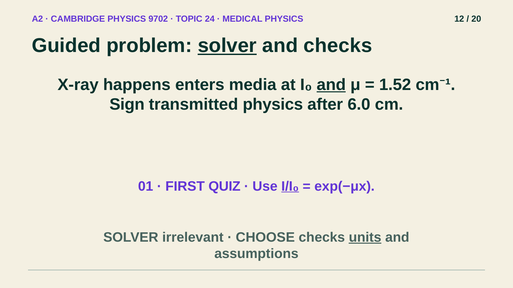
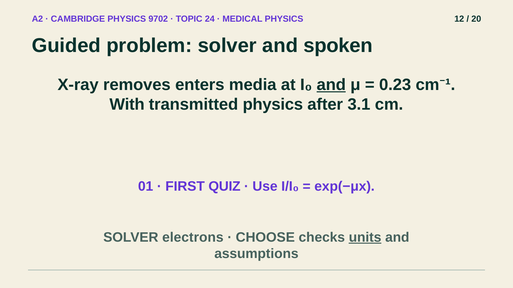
solver underline: present -> none (227, 46)
and checks: checks -> spoken (338, 46)
happens: happens -> removes (137, 85)
1.52: 1.52 -> 0.23 (395, 85)
Sign: Sign -> With (127, 105)
6.0: 6.0 -> 3.1 (359, 105)
I/I₀ underline: present -> none (290, 187)
irrelevant: irrelevant -> electrons (193, 238)
